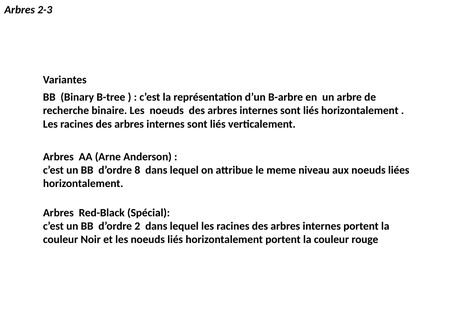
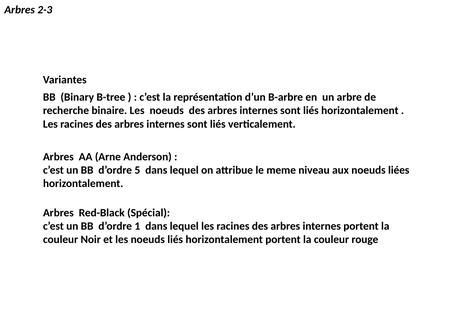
8: 8 -> 5 (137, 171)
2: 2 -> 1 (137, 227)
